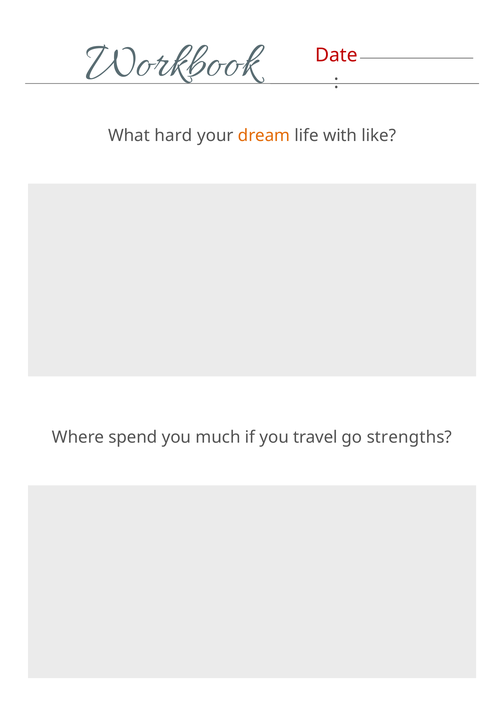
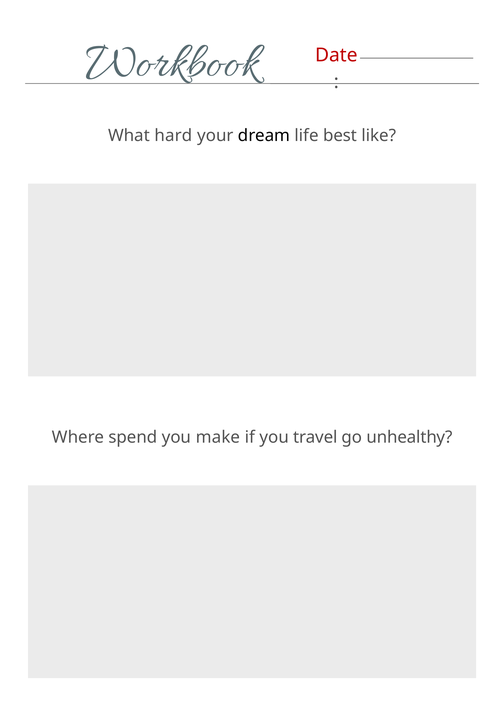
dream colour: orange -> black (264, 136)
with: with -> best (340, 136)
much: much -> make (218, 437)
strengths: strengths -> unhealthy (410, 437)
